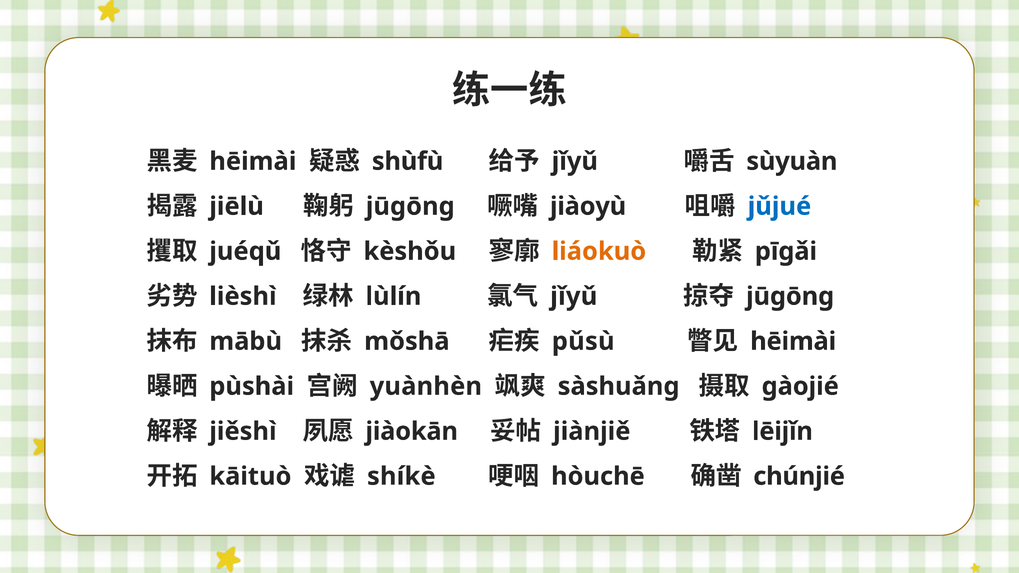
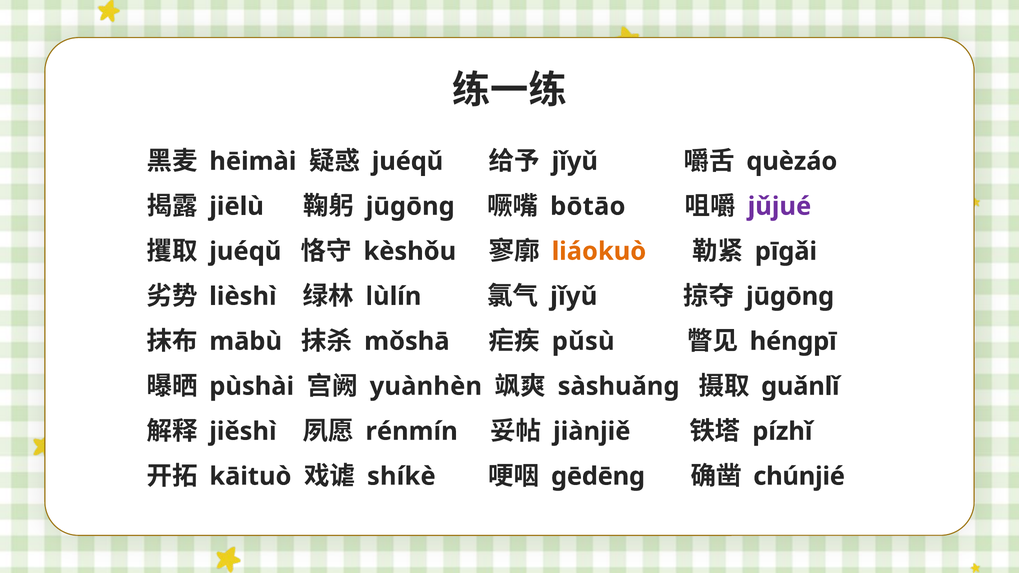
shùfù: shùfù -> juéqǔ (408, 161)
sùyuàn: sùyuàn -> quèzáo (792, 161)
jiàoyù: jiàoyù -> bōtāo (588, 206)
jǔjué colour: blue -> purple (779, 206)
hēimài: hēimài -> héngpī (793, 341)
gàojié: gàojié -> guǎnlǐ (800, 386)
jiàokān: jiàokān -> rénmín (412, 431)
lēijǐn: lēijǐn -> pízhǐ (782, 431)
hòuchē: hòuchē -> gēdēng (598, 476)
